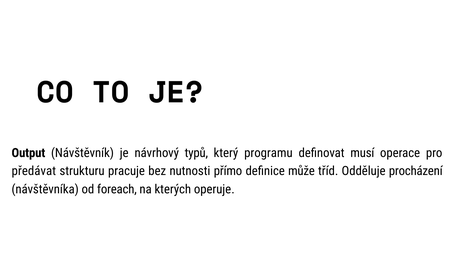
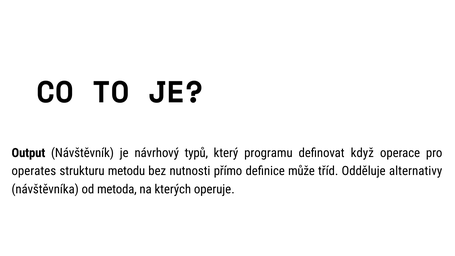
musí: musí -> když (362, 153)
předávat: předávat -> operates (34, 171)
pracuje: pracuje -> metodu (127, 171)
procházení: procházení -> alternativy (416, 171)
foreach: foreach -> metoda (117, 189)
